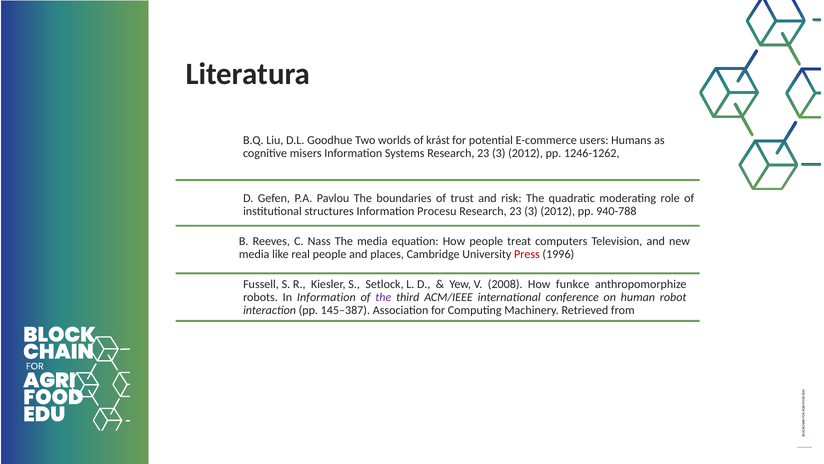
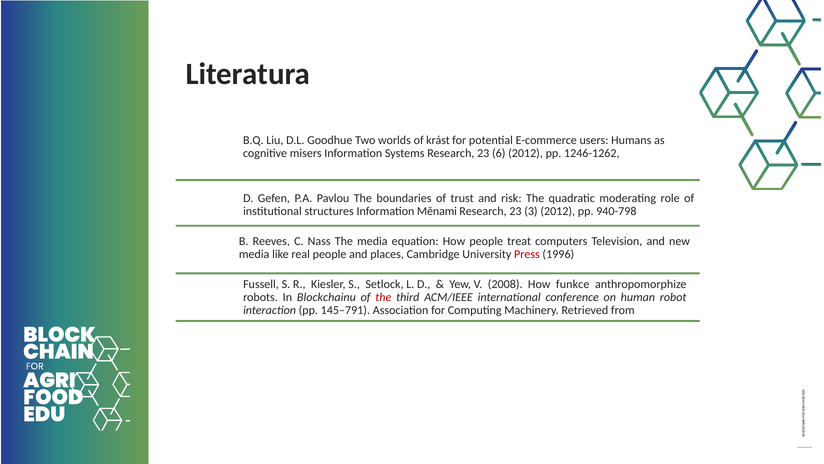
Systems Research 23 3: 3 -> 6 (499, 153)
Procesu: Procesu -> Měnami (437, 211)
940-788: 940-788 -> 940-798 (616, 211)
In Information: Information -> Blockchainu (326, 297)
the colour: purple -> red (383, 297)
145–387: 145–387 -> 145–791 (345, 310)
